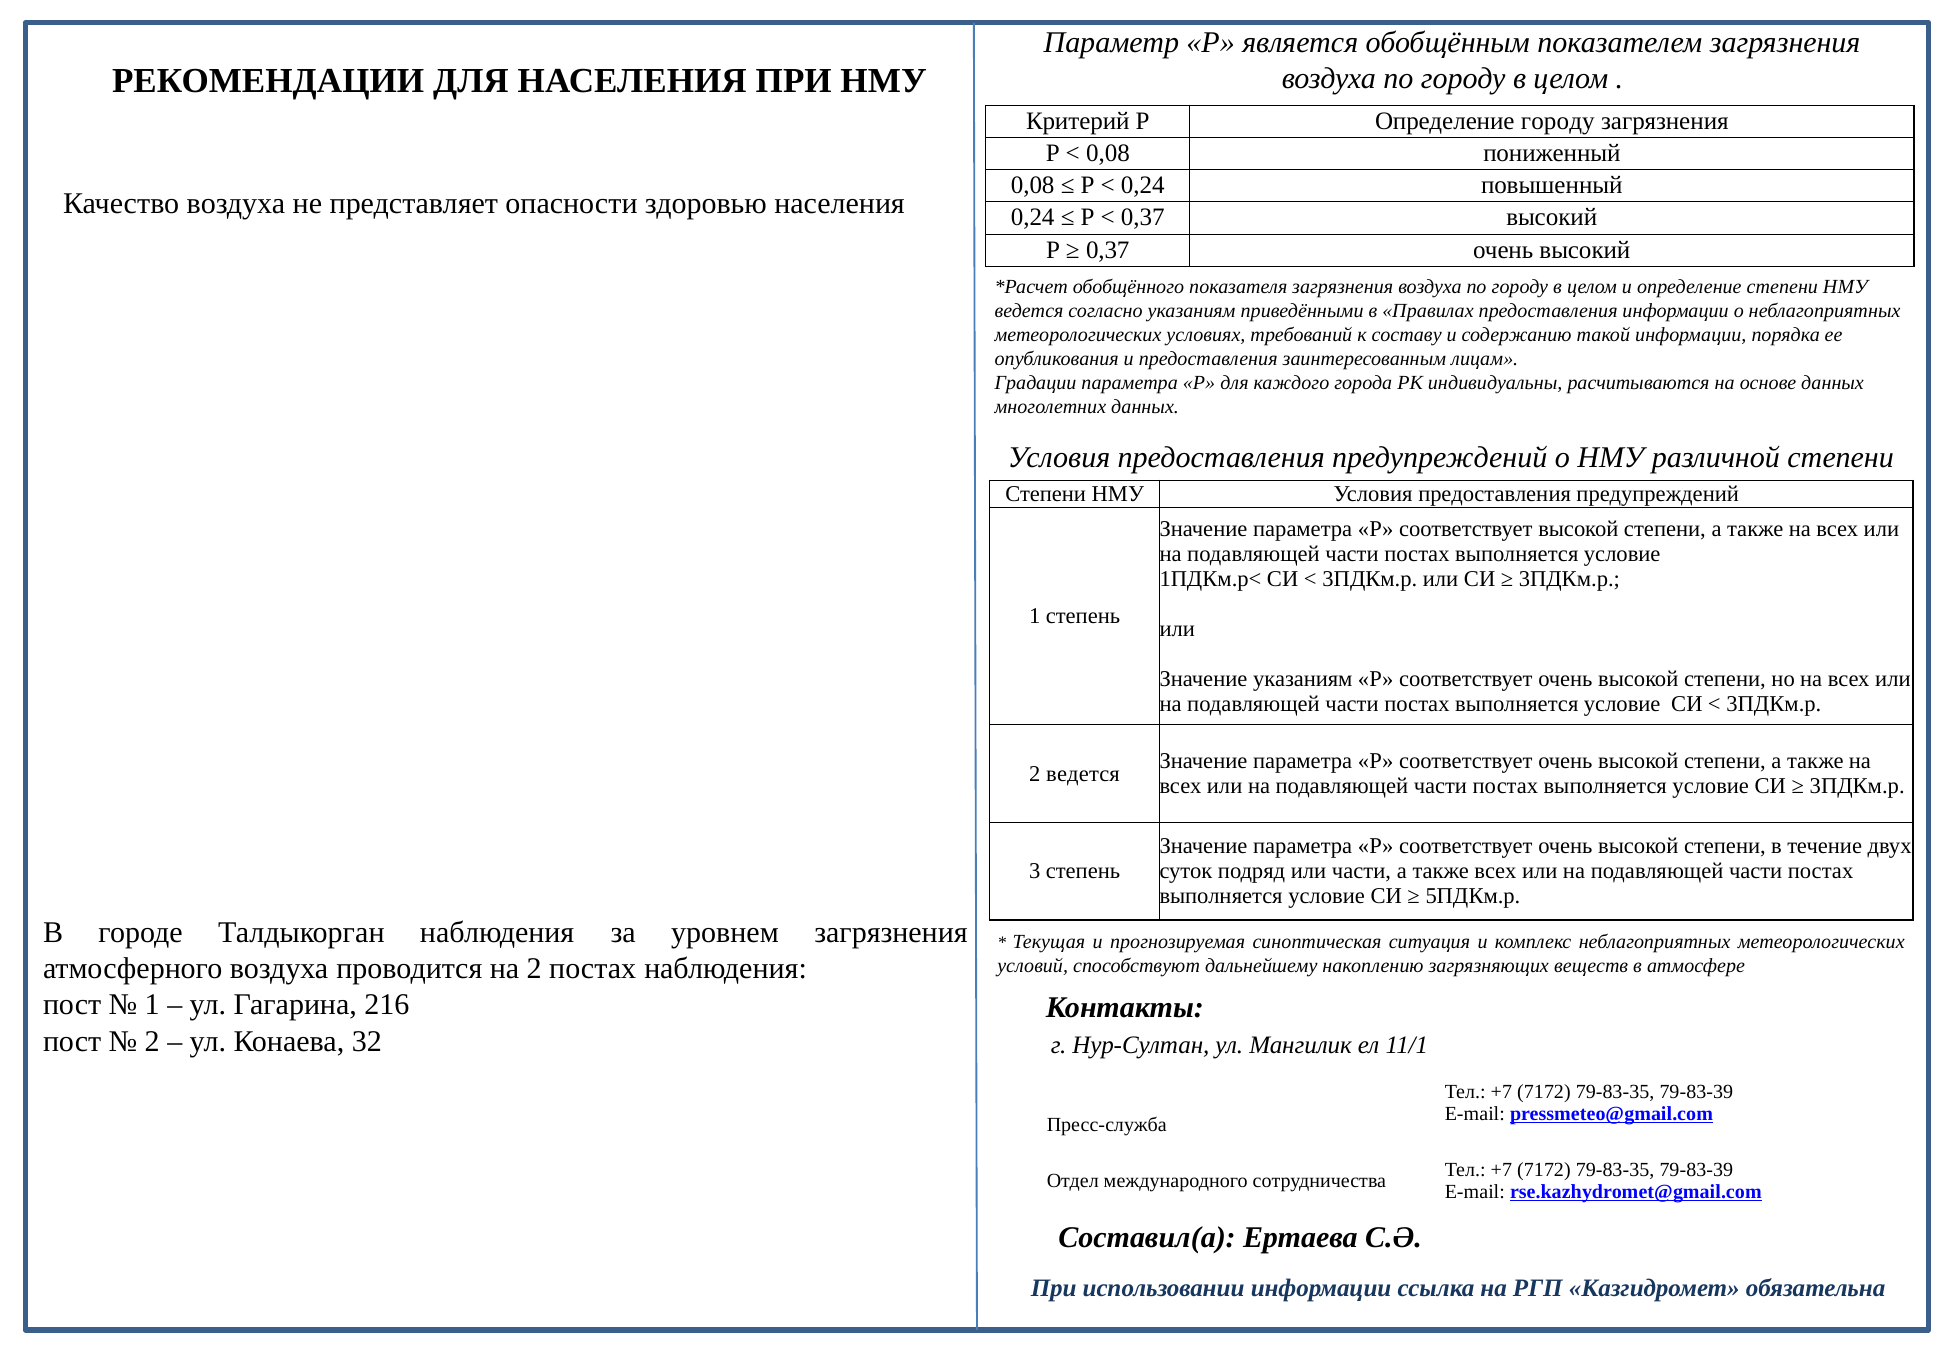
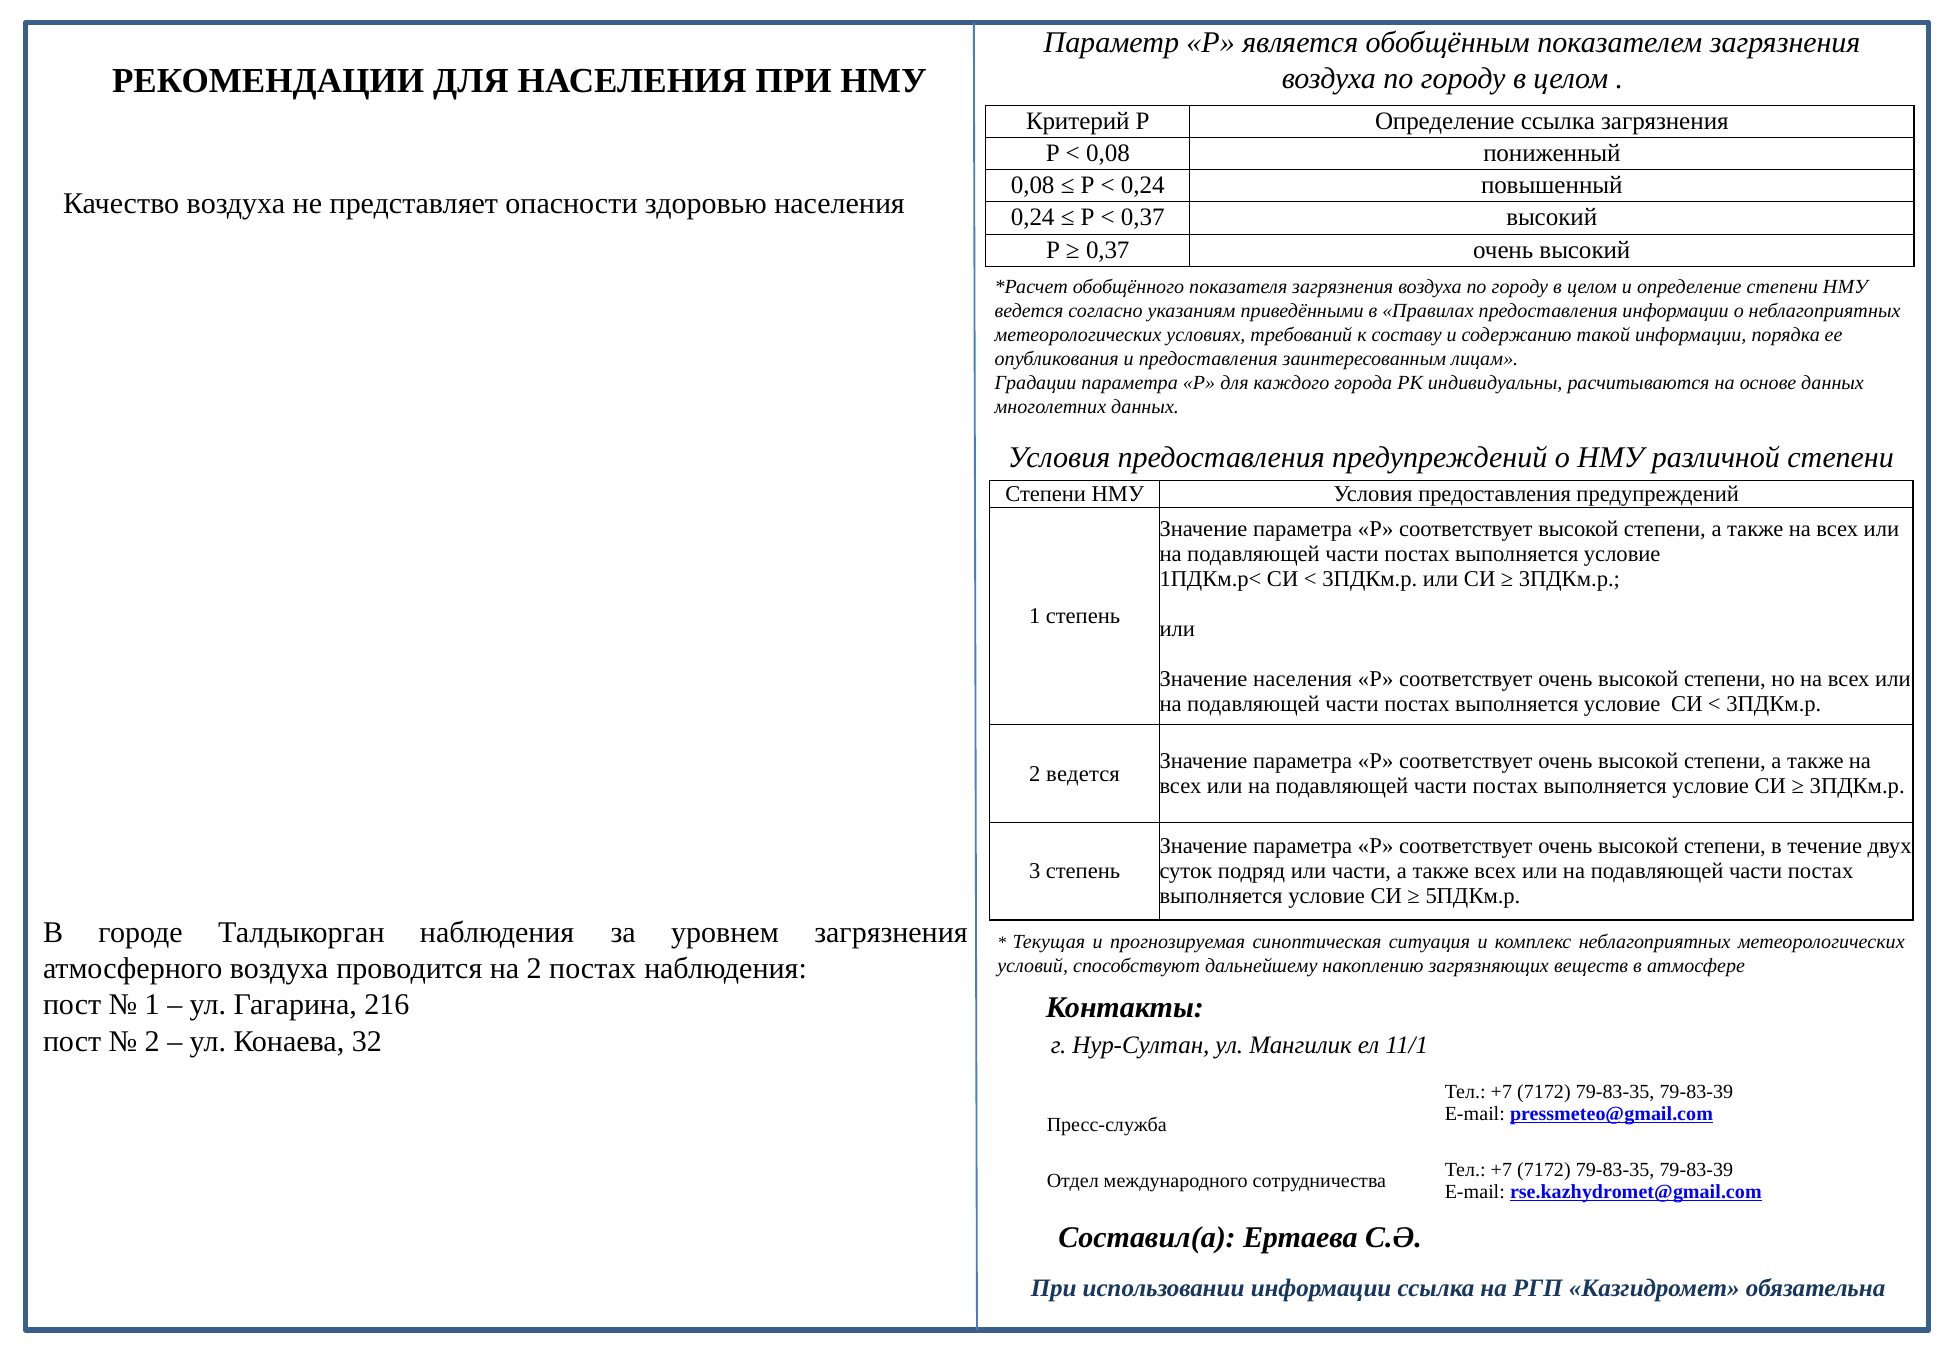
Определение городу: городу -> ссылка (1558, 121)
Значение указаниям: указаниям -> населения (1303, 679)
